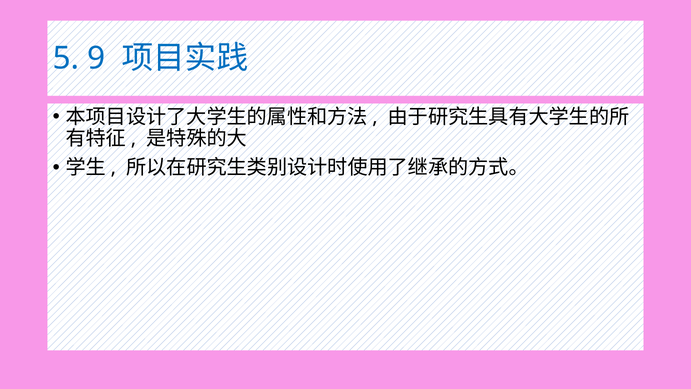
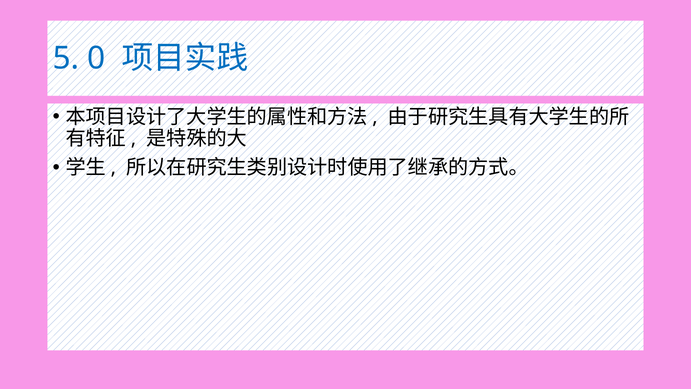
9: 9 -> 0 (97, 58)
